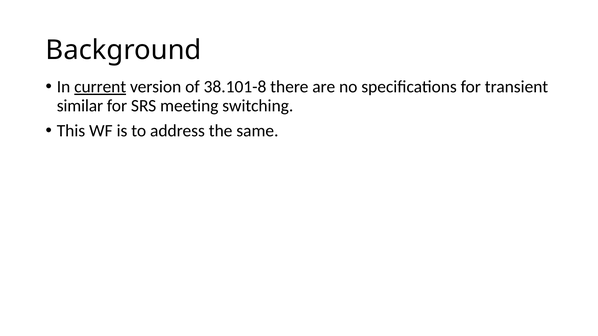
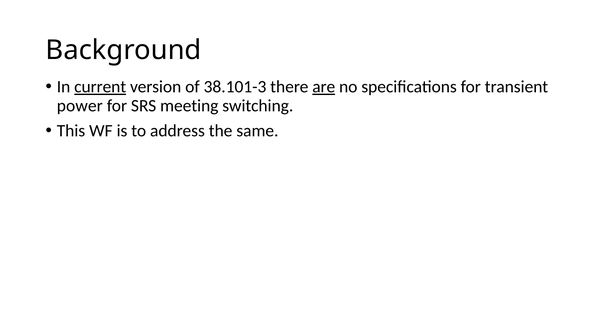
38.101-8: 38.101-8 -> 38.101-3 (235, 87)
are underline: none -> present (324, 87)
similar: similar -> power (80, 106)
